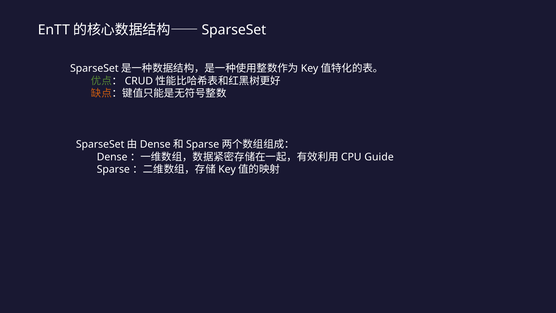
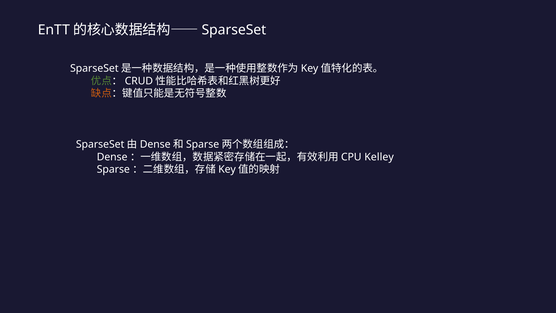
Guide: Guide -> Kelley (379, 157)
